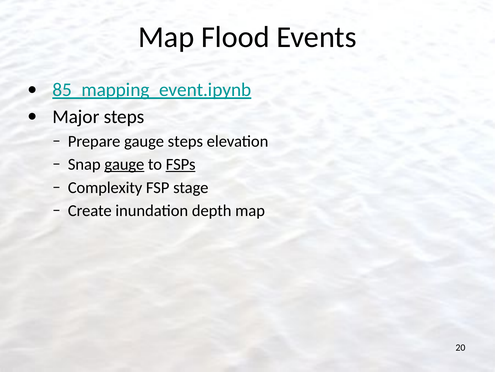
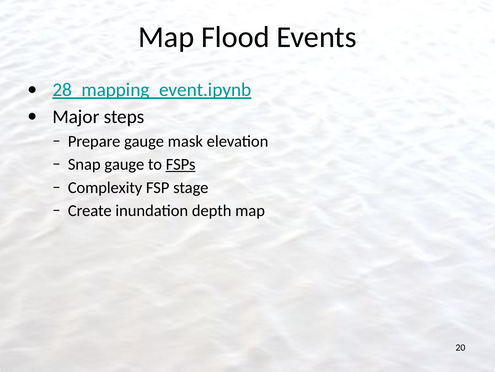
85_mapping_event.ipynb: 85_mapping_event.ipynb -> 28_mapping_event.ipynb (152, 90)
gauge steps: steps -> mask (185, 141)
gauge underline: present -> none (124, 164)
